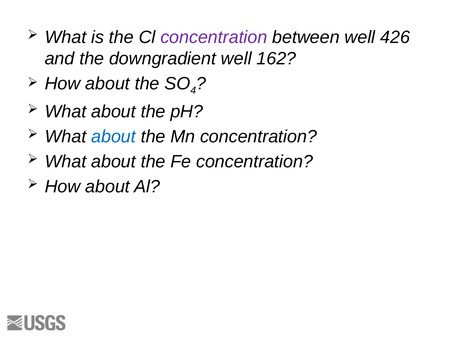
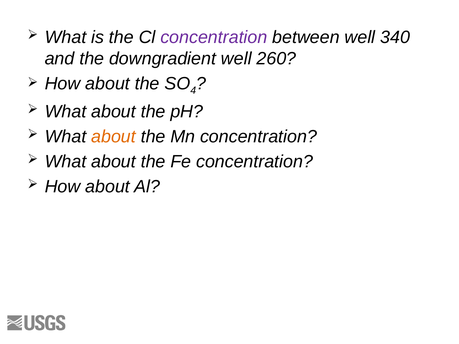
426: 426 -> 340 (395, 37)
162: 162 -> 260 (276, 59)
about colour: blue -> orange (114, 137)
